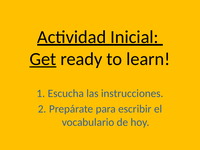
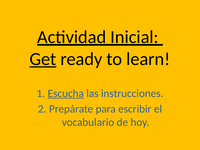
Escucha underline: none -> present (66, 93)
